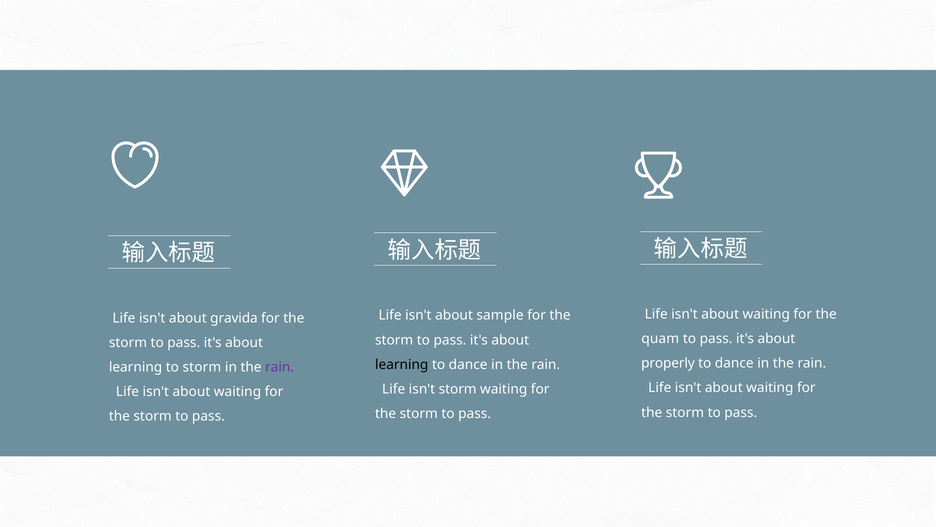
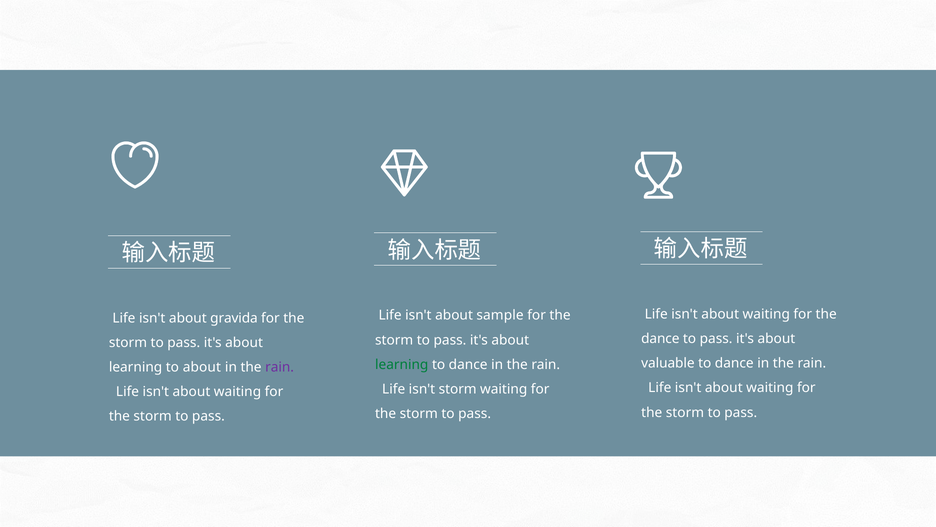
quam: quam -> dance (660, 338)
properly: properly -> valuable (668, 363)
learning colour: black -> green (402, 364)
to storm: storm -> about (202, 367)
